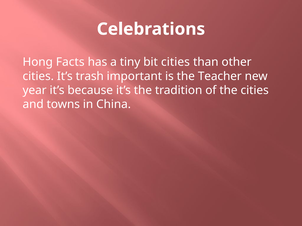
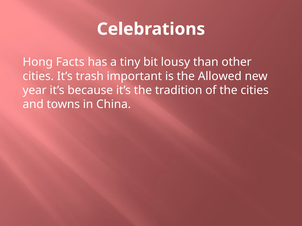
bit cities: cities -> lousy (175, 62)
Teacher: Teacher -> Allowed (220, 76)
